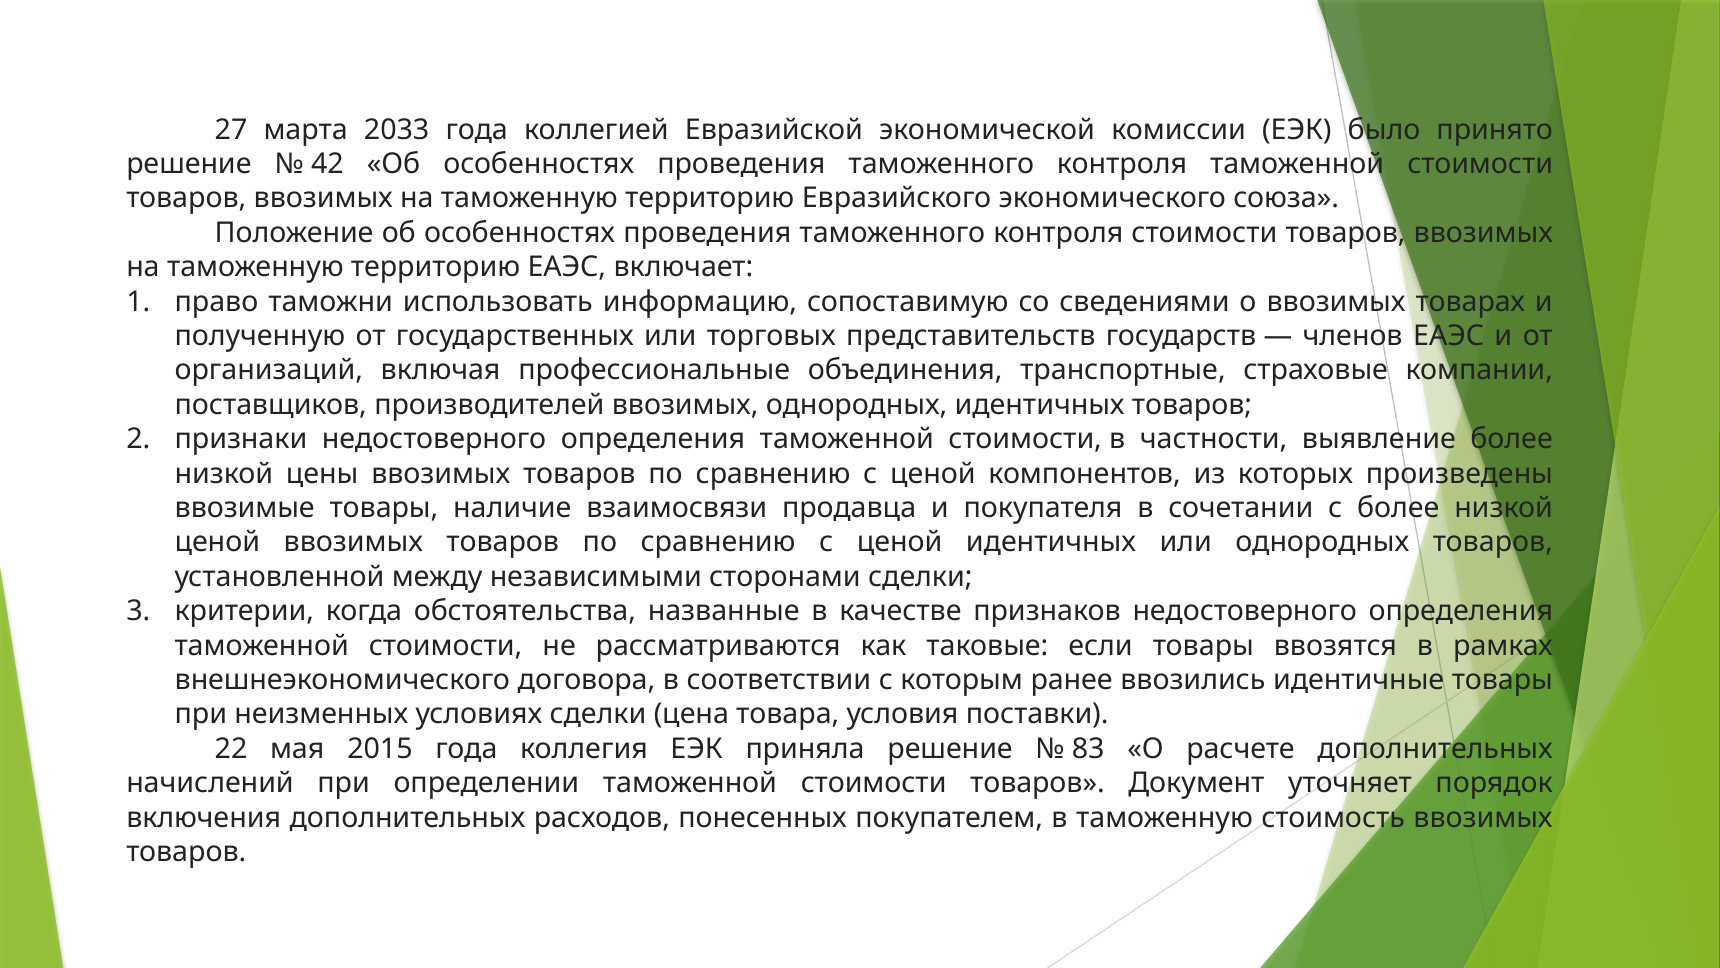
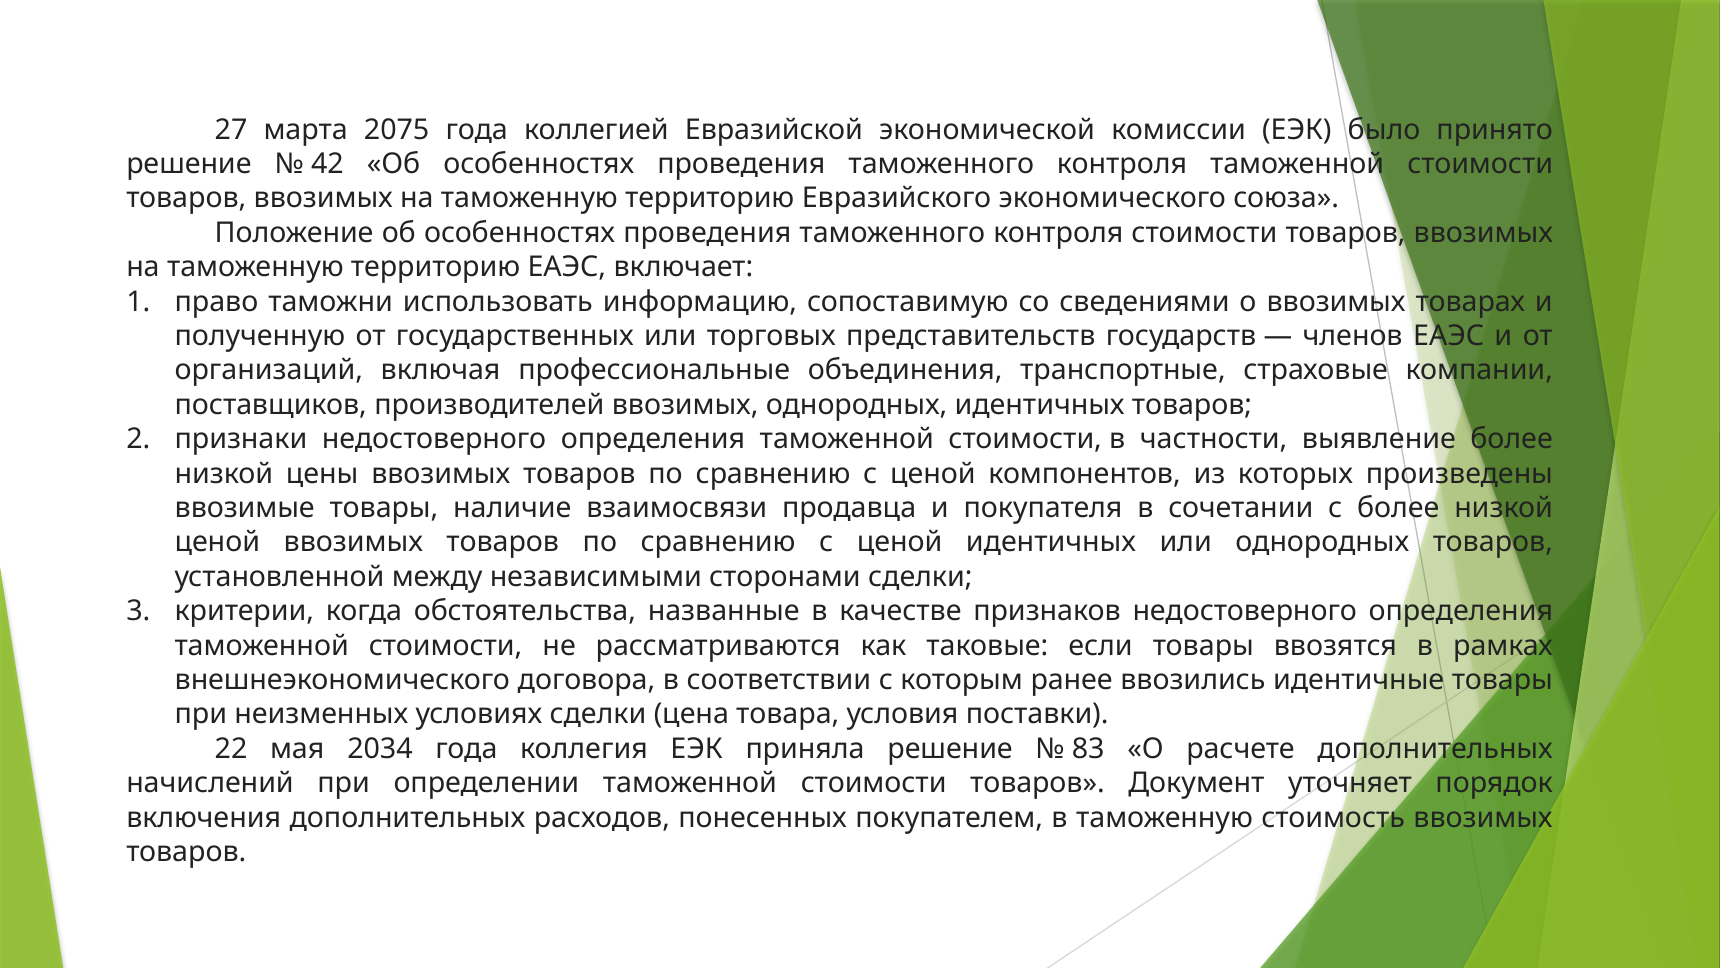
2033: 2033 -> 2075 (397, 130)
2015: 2015 -> 2034 (380, 748)
